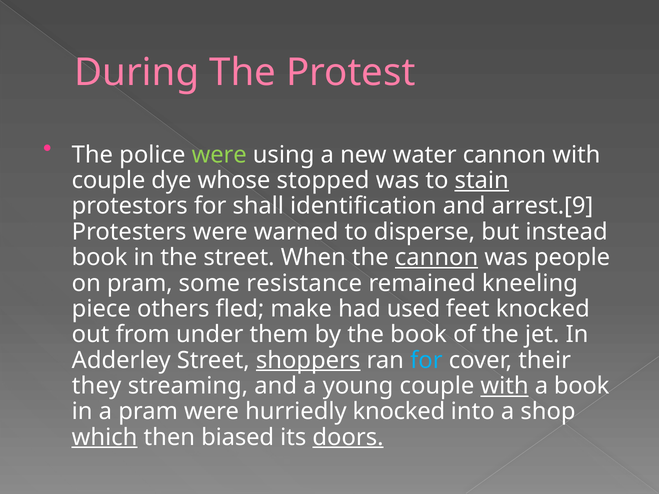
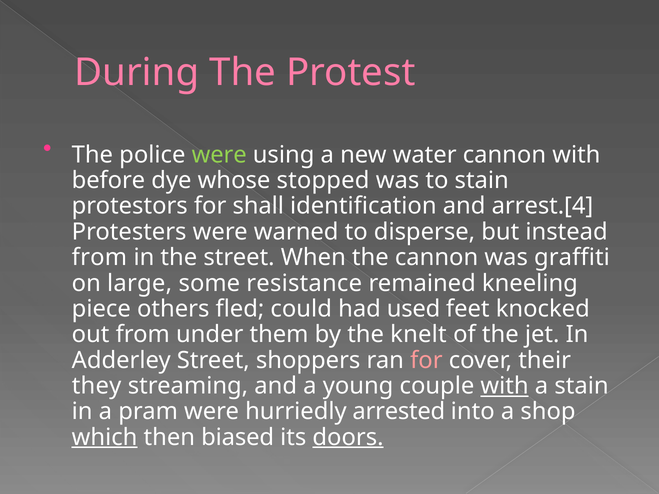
couple: couple -> before (108, 181)
stain underline: present -> none (482, 181)
arrest.[9: arrest.[9 -> arrest.[4 (542, 206)
book: book -> from (99, 258)
cannon underline: present -> none (437, 258)
people: people -> graffiti (572, 258)
on pram: pram -> large (140, 283)
make: make -> could (301, 309)
the book: book -> knelt (418, 335)
shoppers underline: present -> none (308, 360)
for colour: light blue -> pink (426, 360)
a book: book -> stain (582, 386)
hurriedly knocked: knocked -> arrested (399, 412)
